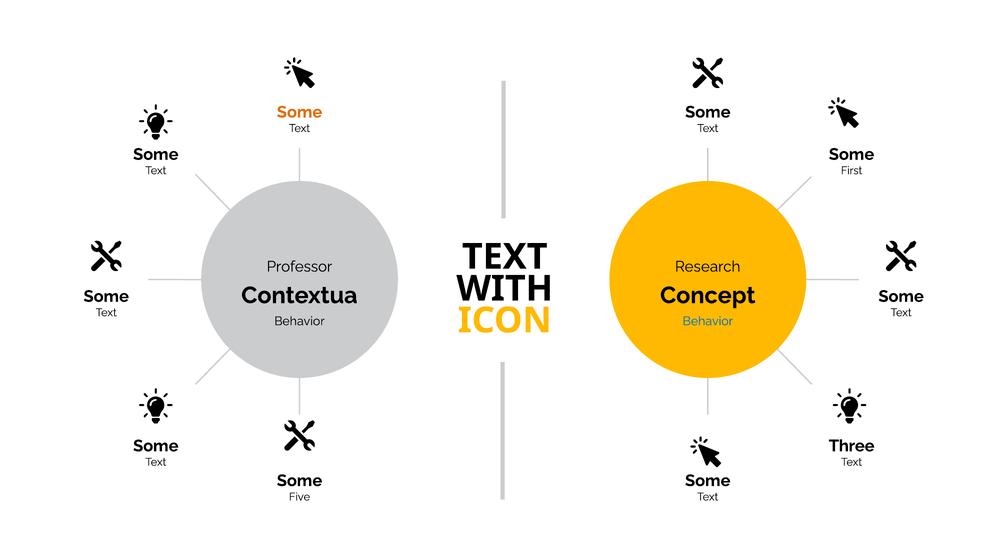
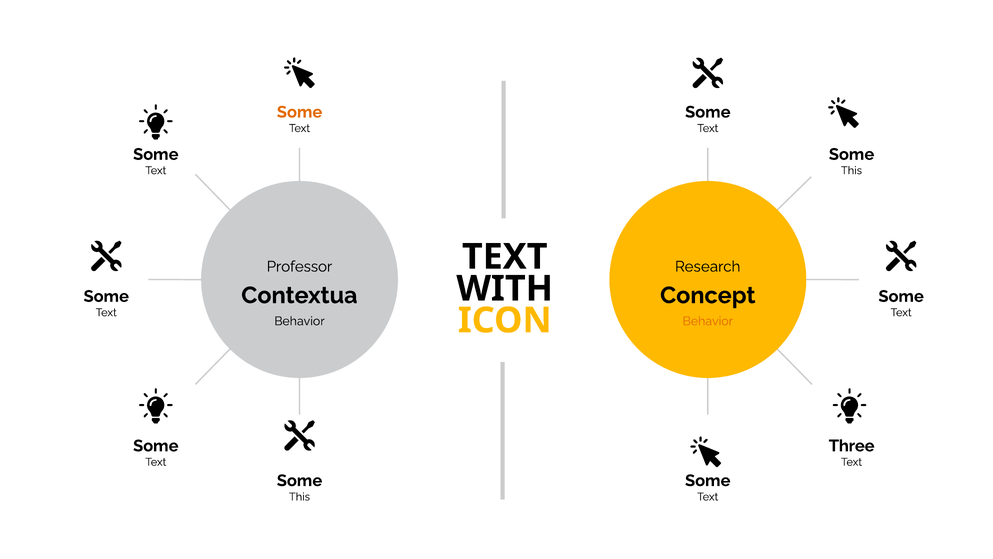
First: First -> This (852, 170)
Behavior colour: blue -> orange (708, 321)
Five: Five -> This (299, 496)
